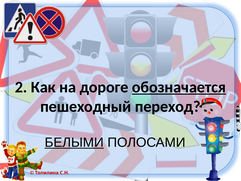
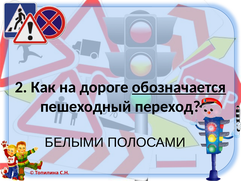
БЕЛЫМИ underline: present -> none (74, 142)
